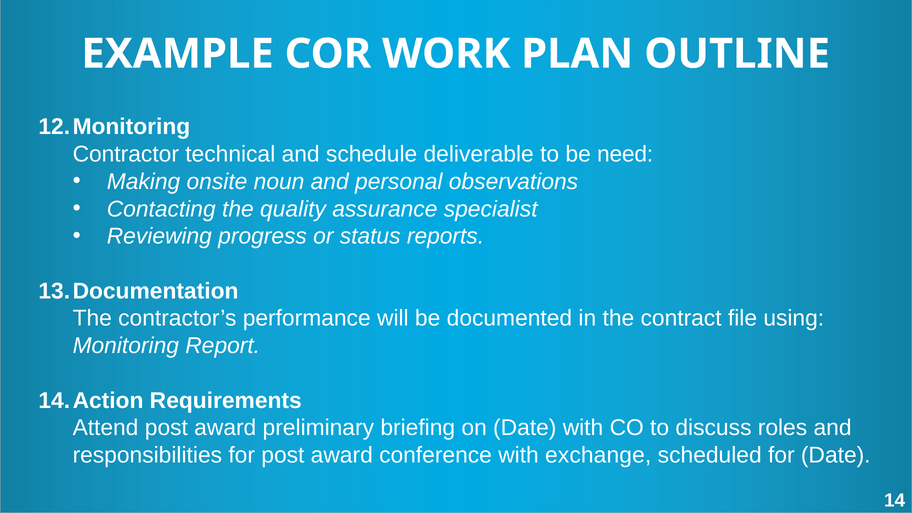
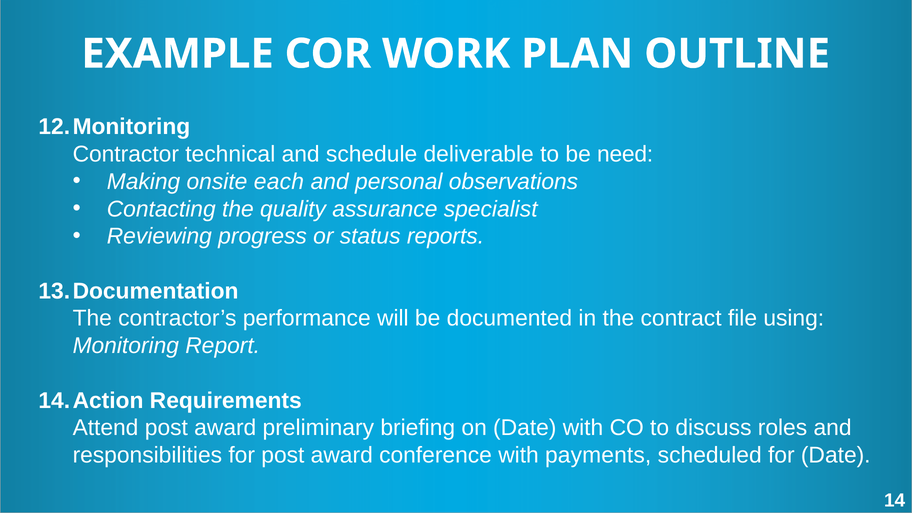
noun: noun -> each (279, 182)
exchange: exchange -> payments (598, 455)
